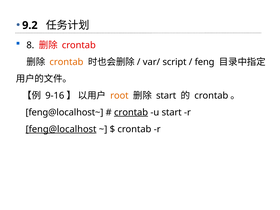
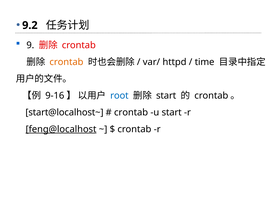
8: 8 -> 9 (30, 45)
script: script -> httpd (174, 62)
feng: feng -> time (205, 62)
root colour: orange -> blue (119, 96)
feng@localhost~: feng@localhost~ -> start@localhost~ (64, 112)
crontab underline: present -> none (131, 112)
